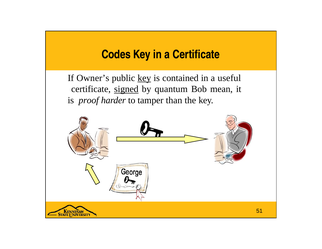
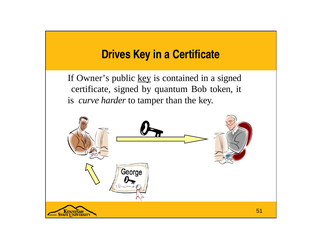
Codes: Codes -> Drives (116, 54)
a useful: useful -> signed (229, 78)
signed underline: present -> none (126, 89)
mean: mean -> token (221, 89)
proof: proof -> curve (89, 100)
